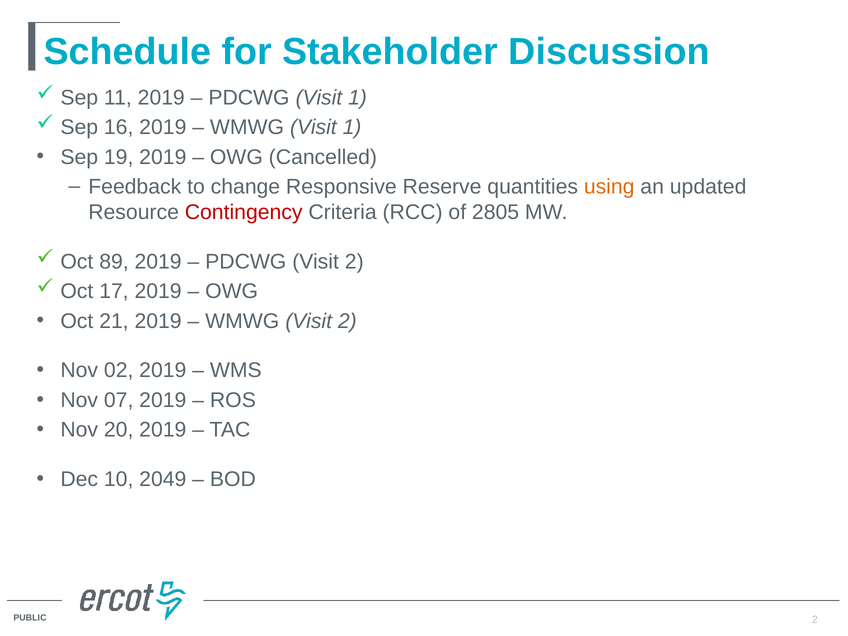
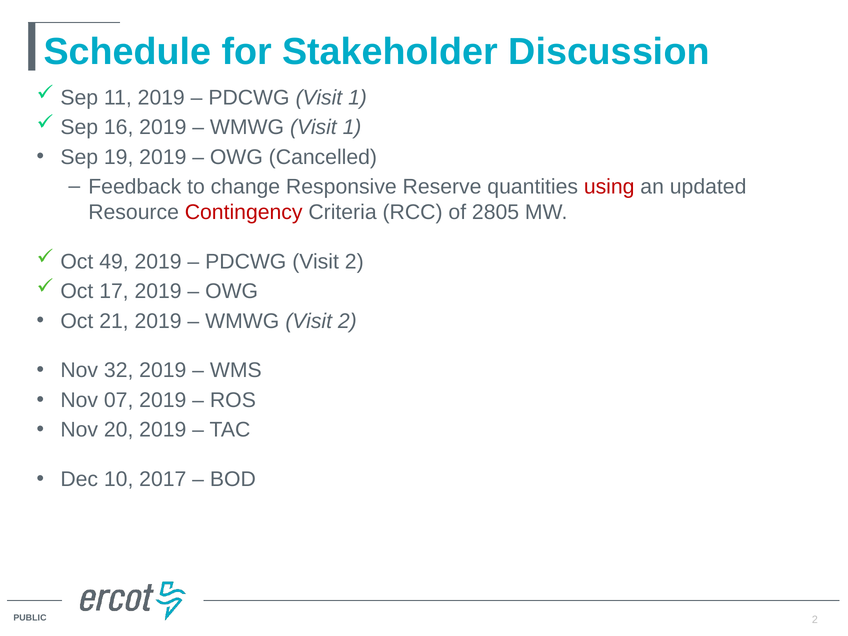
using colour: orange -> red (609, 187)
89: 89 -> 49 (114, 262)
02: 02 -> 32 (119, 370)
2049: 2049 -> 2017 (163, 479)
